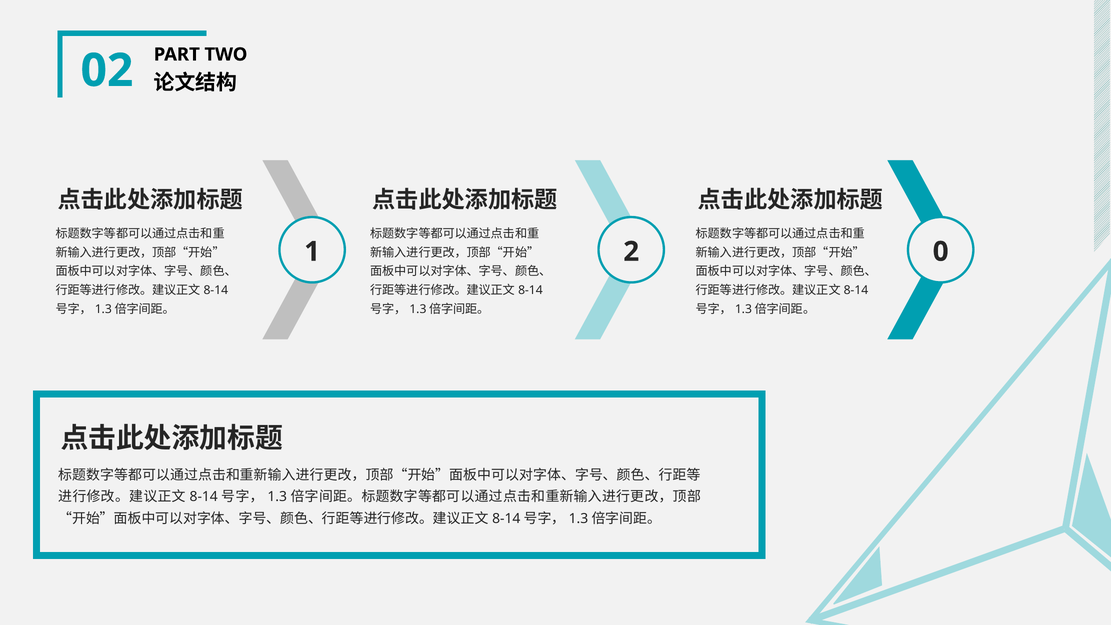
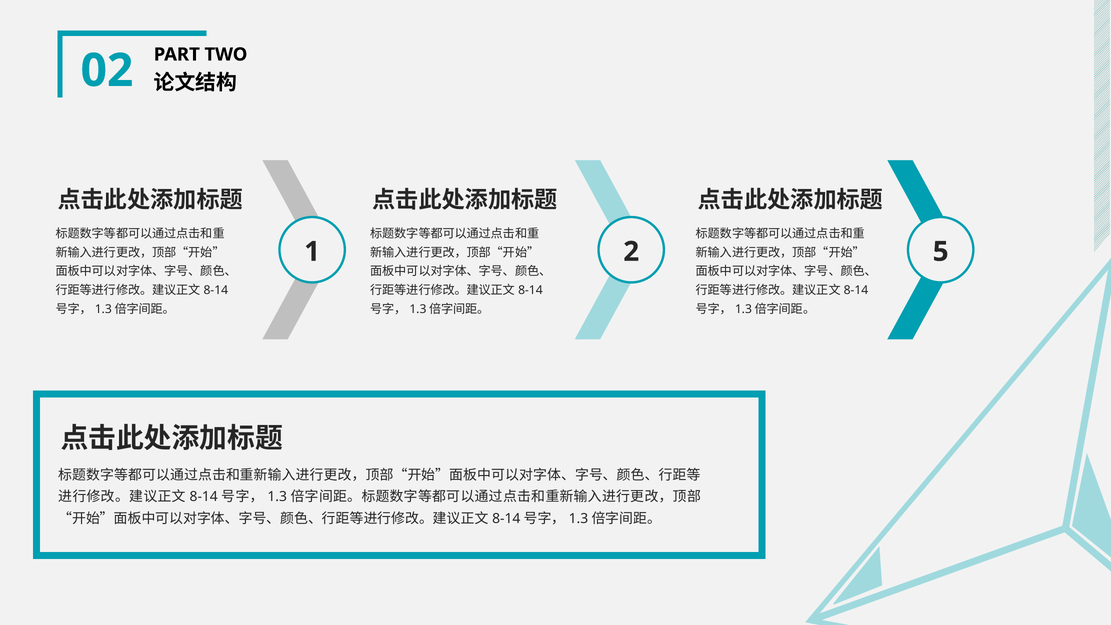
0: 0 -> 5 (941, 252)
